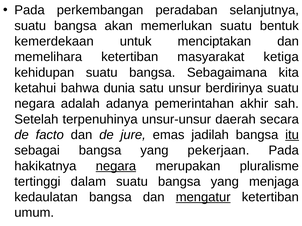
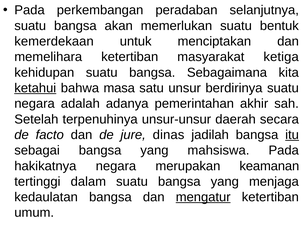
ketahui underline: none -> present (35, 88)
dunia: dunia -> masa (119, 88)
emas: emas -> dinas (169, 135)
pekerjaan: pekerjaan -> mahsiswa (218, 151)
negara underline: present -> none (116, 166)
pluralisme: pluralisme -> keamanan (269, 166)
